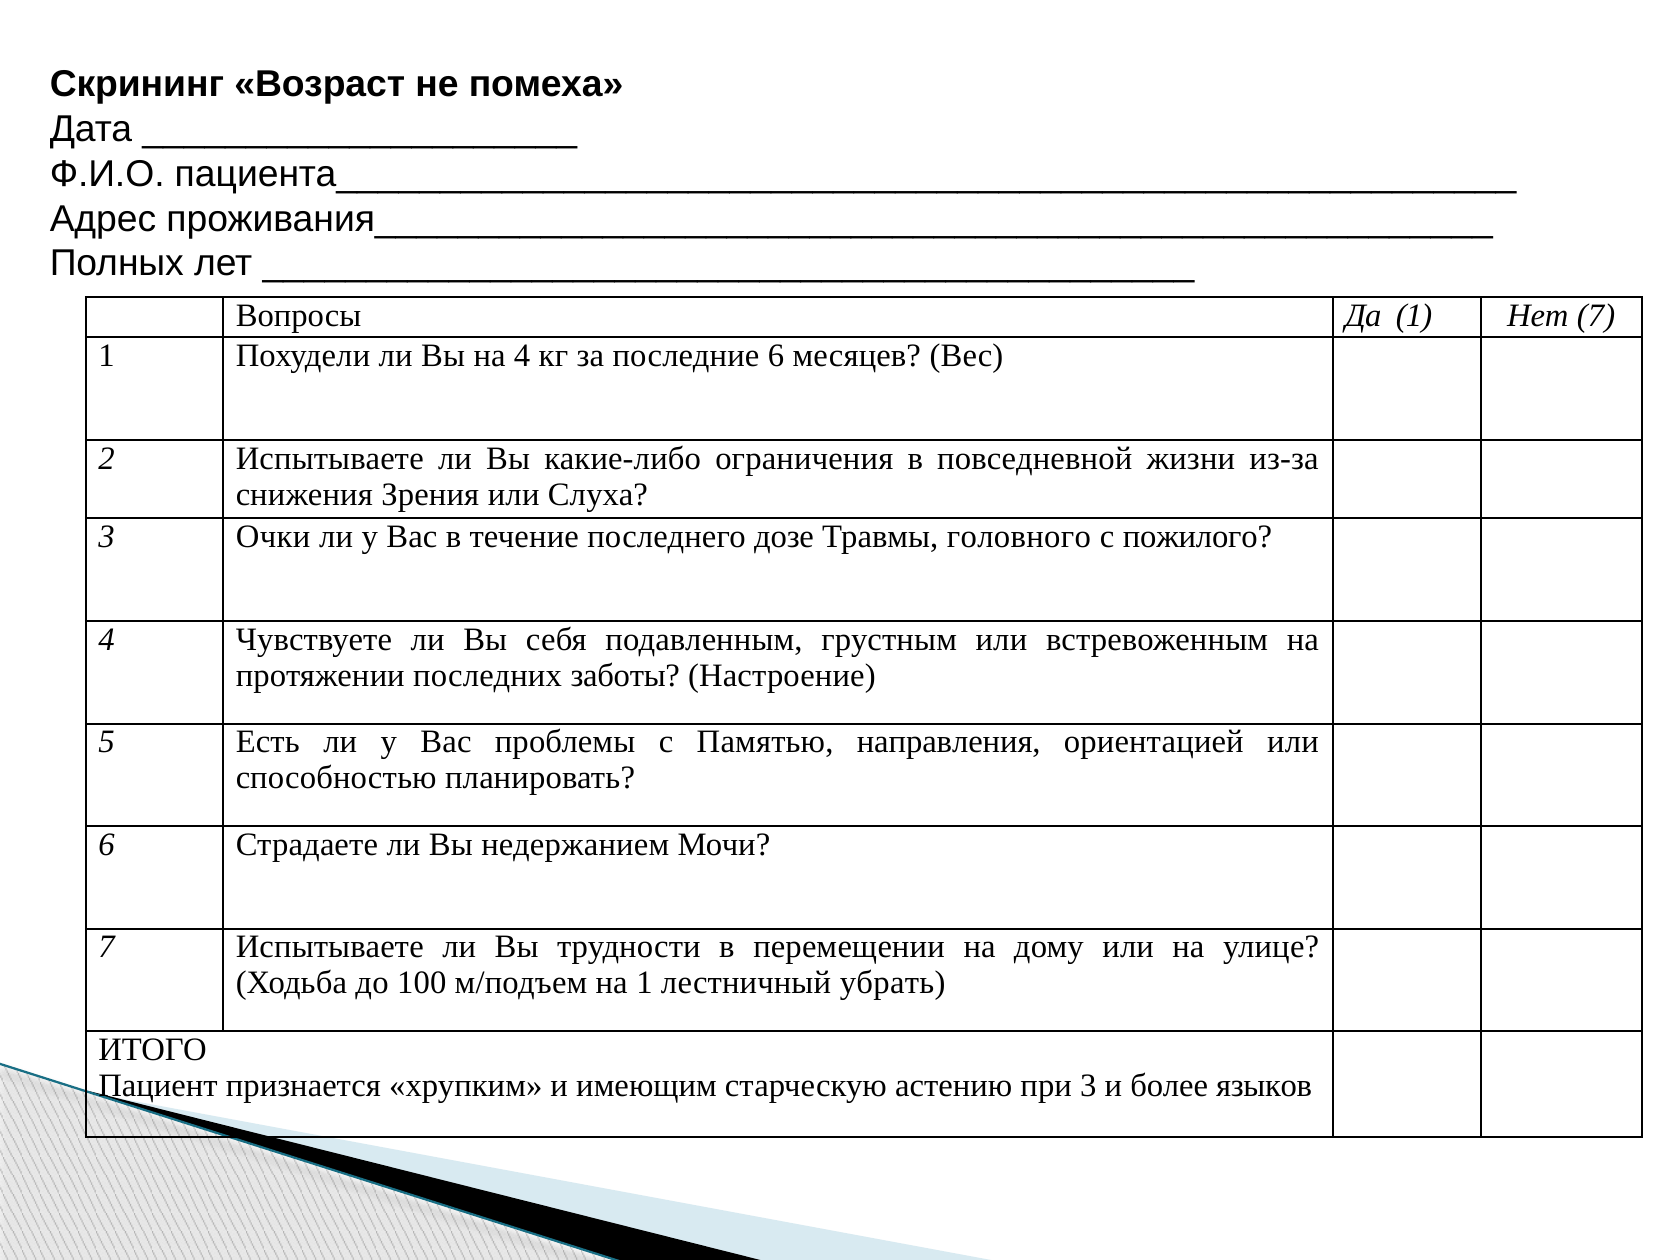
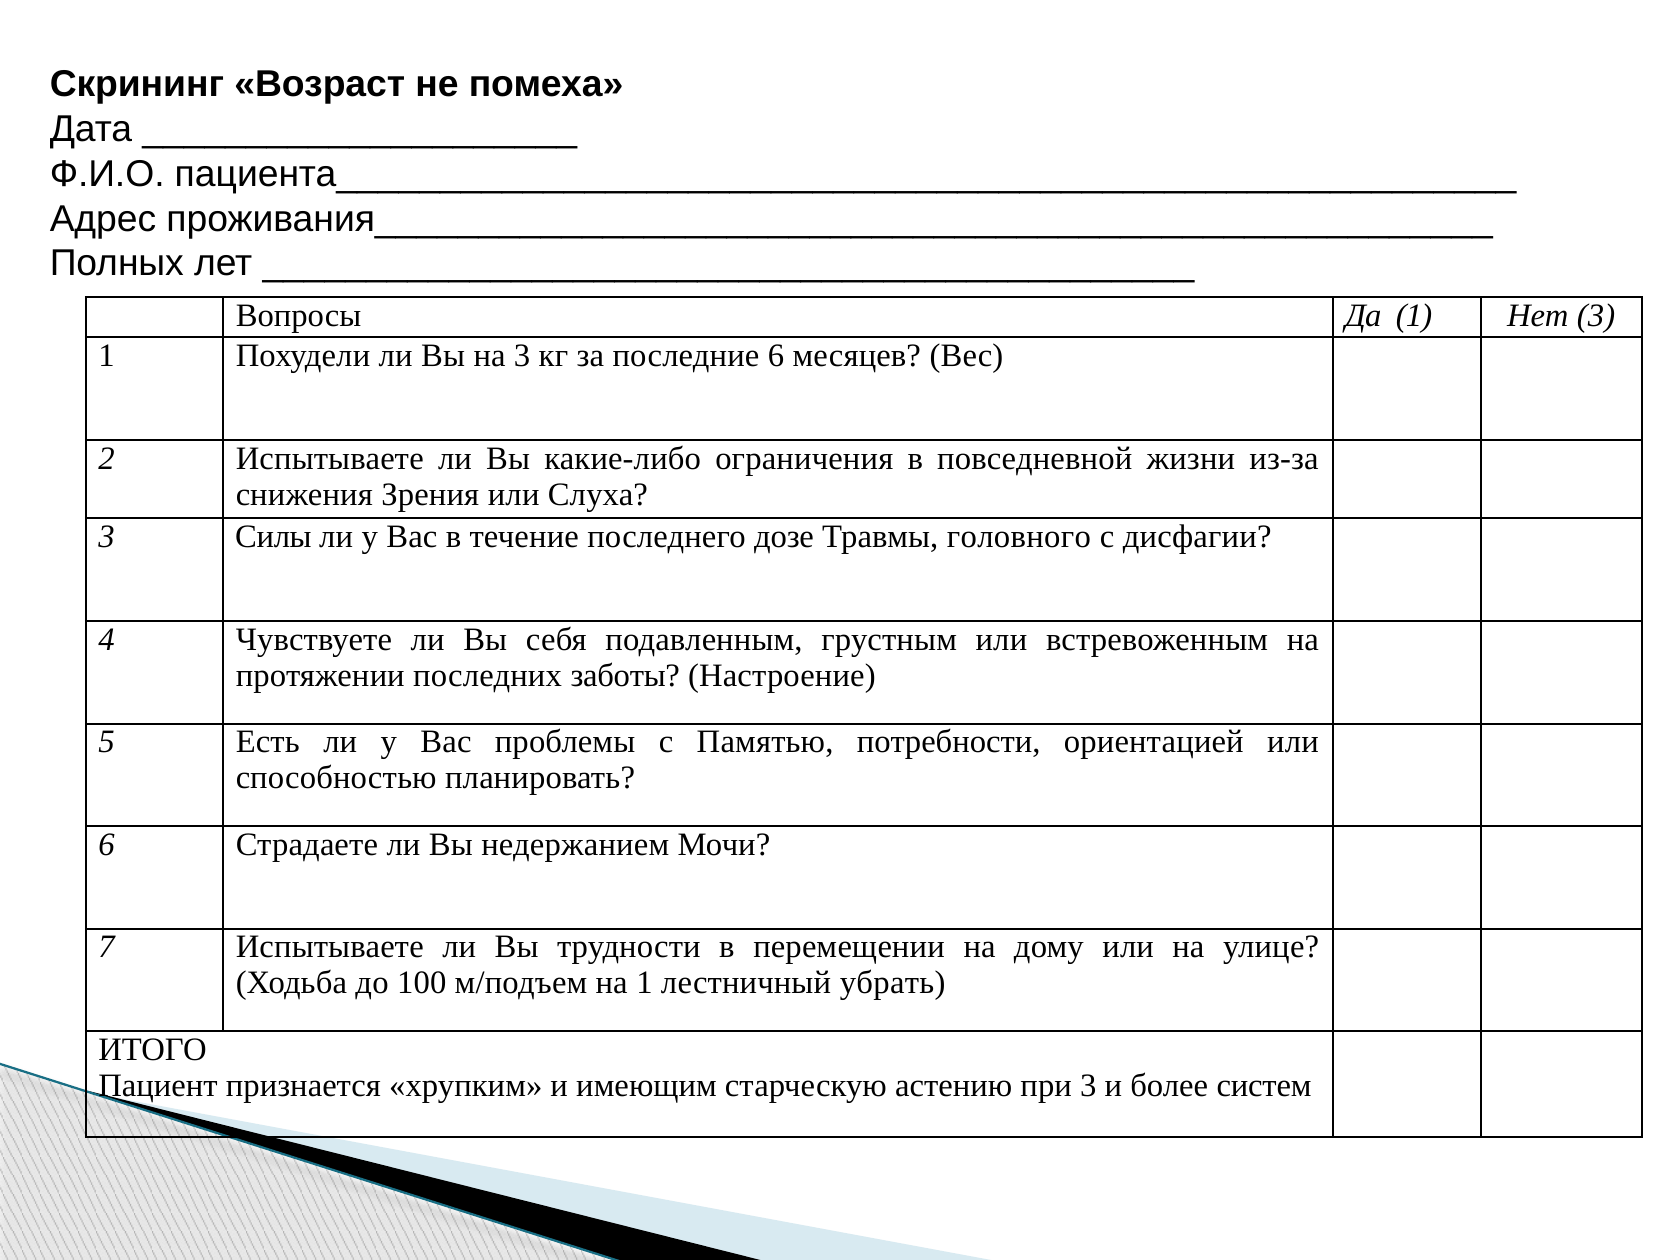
Нет 7: 7 -> 3 (1596, 316)
на 4: 4 -> 3 (522, 356)
Очки: Очки -> Силы (273, 537)
пожилого: пожилого -> дисфагии (1197, 537)
направления: направления -> потребности (949, 742)
языков: языков -> систем (1264, 1086)
